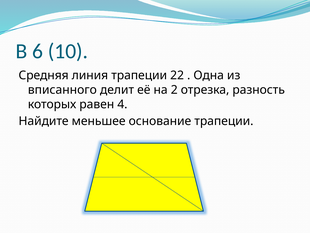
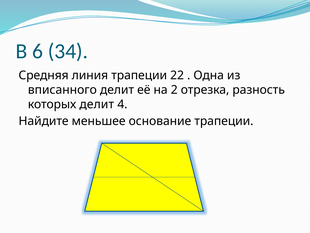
10: 10 -> 34 (68, 51)
которых равен: равен -> делит (97, 104)
